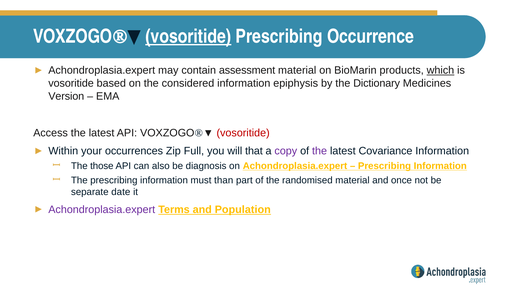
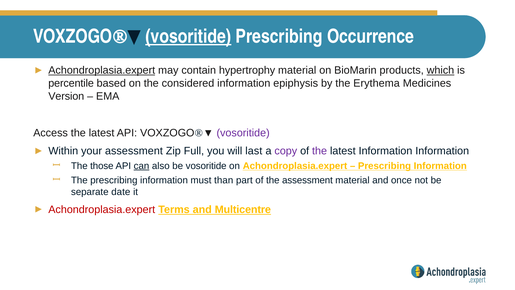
Achondroplasia.expert underline: none -> present (102, 70)
assessment: assessment -> hypertrophy (247, 70)
vosoritide: vosoritide -> percentile (71, 83)
Dictionary: Dictionary -> Erythema (377, 83)
vosoritide colour: red -> purple (243, 133)
your occurrences: occurrences -> assessment (134, 151)
that: that -> last (254, 151)
latest Covariance: Covariance -> Information (385, 151)
can underline: none -> present (141, 166)
be diagnosis: diagnosis -> vosoritide (206, 166)
the randomised: randomised -> assessment (307, 180)
Achondroplasia.expert colour: purple -> red (102, 209)
Population: Population -> Multicentre (243, 209)
